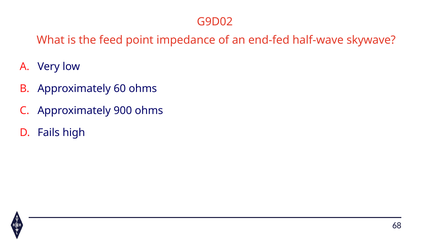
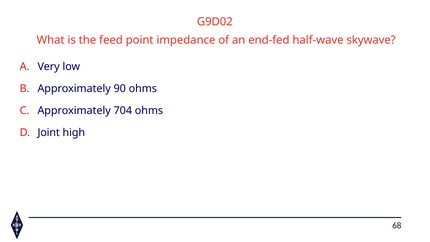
60: 60 -> 90 (120, 89)
900: 900 -> 704 (123, 111)
Fails: Fails -> Joint (49, 133)
